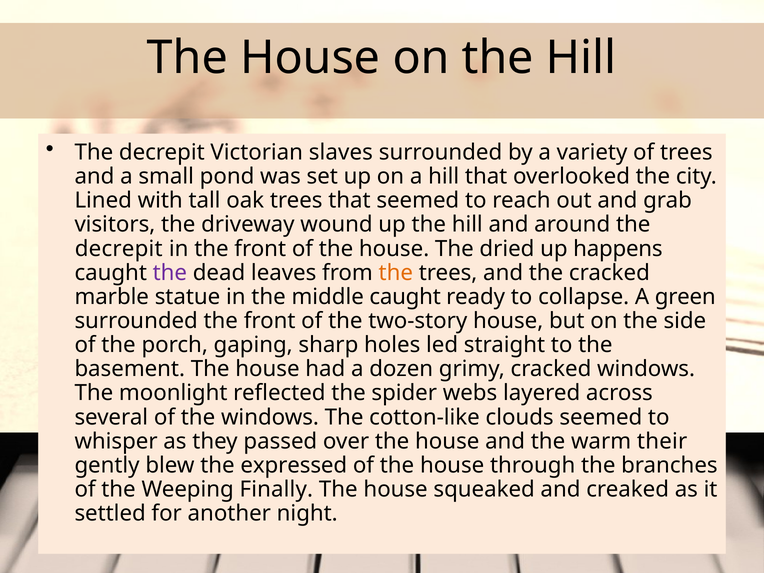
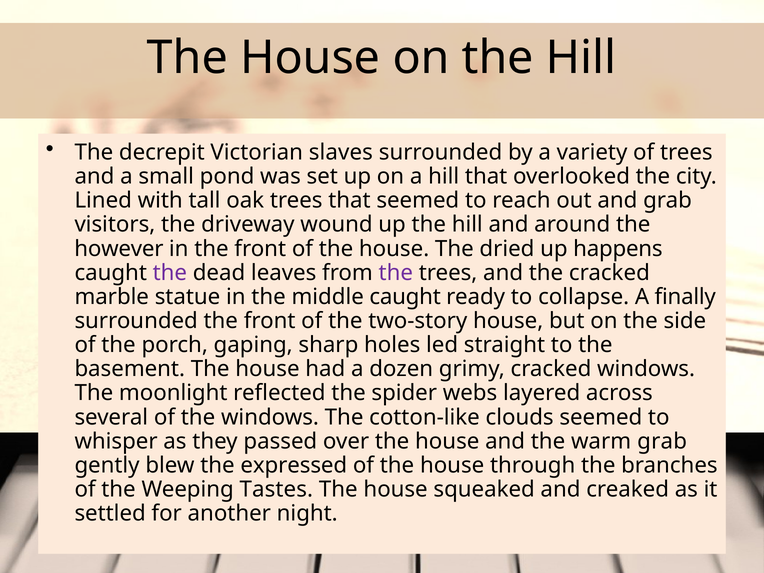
decrepit: decrepit -> however (119, 249)
the colour: orange -> purple (396, 273)
green: green -> finally (685, 297)
warm their: their -> grab (662, 441)
Finally: Finally -> Tastes (276, 489)
